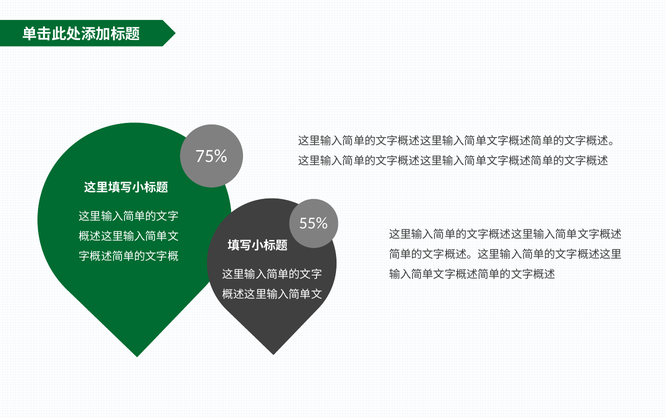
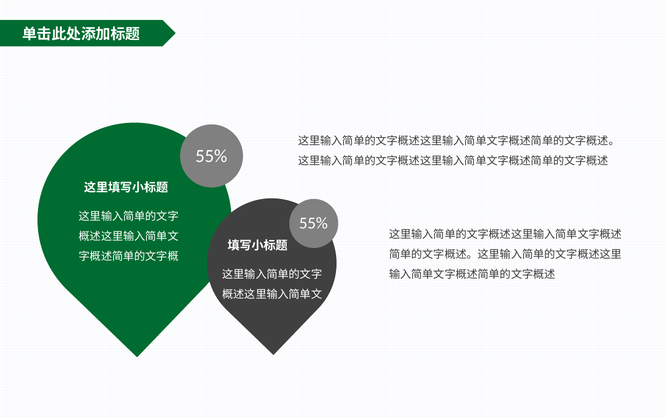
75%: 75% -> 55% (211, 156)
